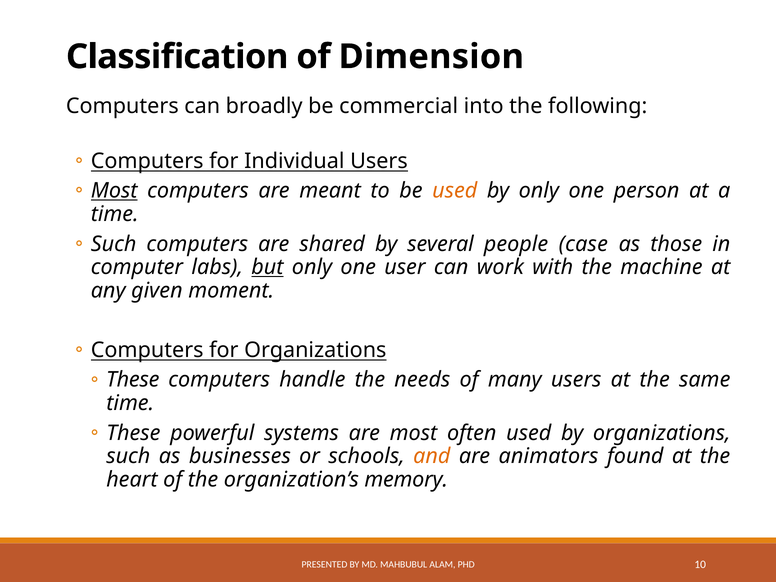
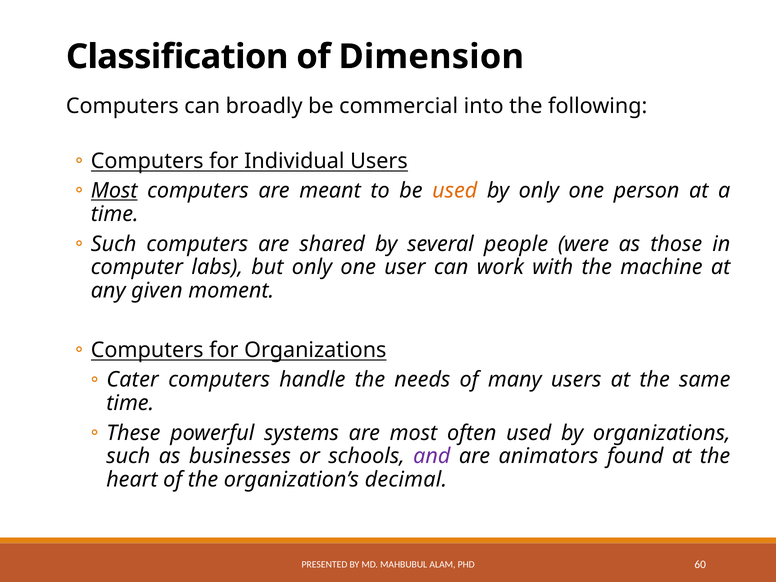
case: case -> were (584, 244)
but underline: present -> none (267, 267)
These: These -> Cater (133, 380)
and colour: orange -> purple (432, 456)
memory: memory -> decimal (406, 480)
10: 10 -> 60 (700, 564)
